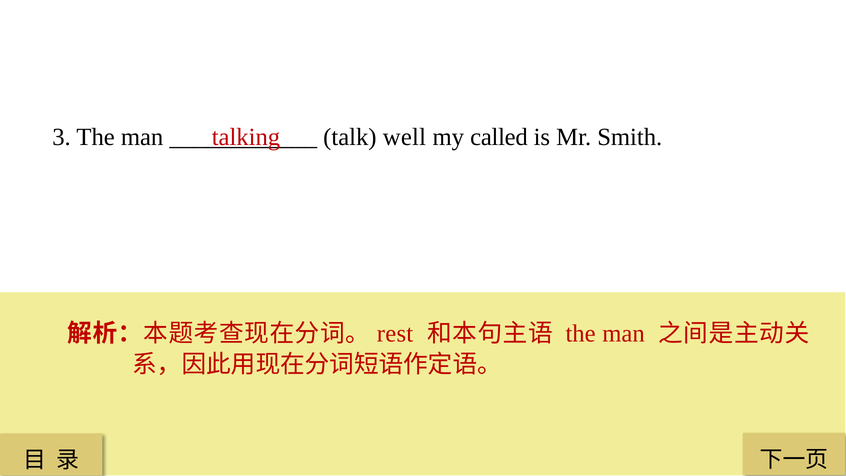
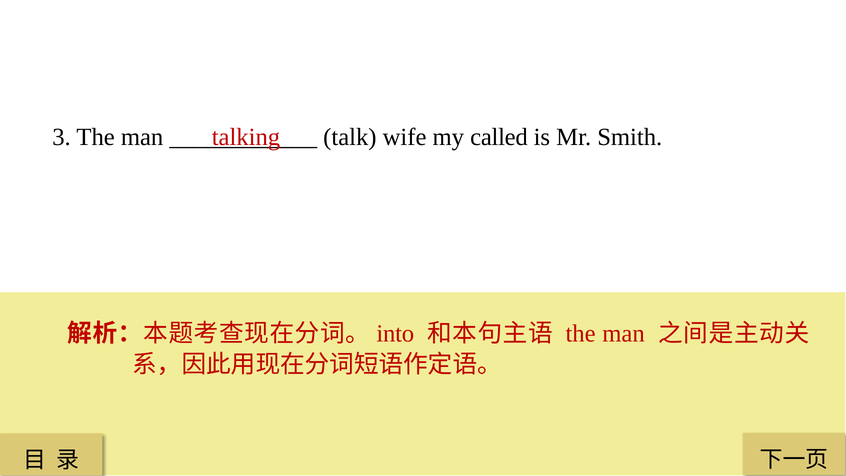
well: well -> wife (405, 137)
rest: rest -> into (395, 333)
